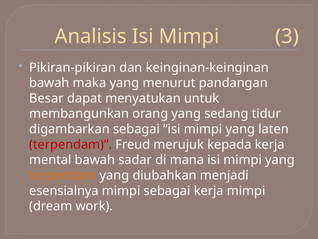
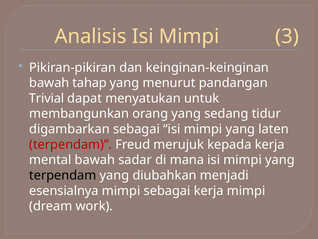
maka: maka -> tahap (90, 83)
Besar: Besar -> Trivial (47, 98)
terpendam colour: orange -> black (63, 175)
